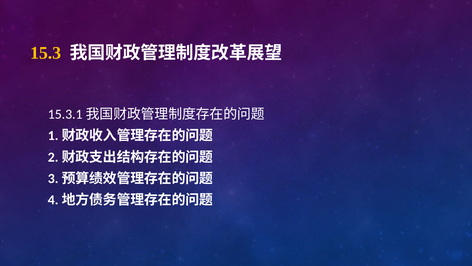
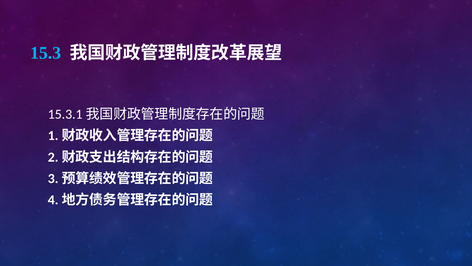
15.3 colour: yellow -> light blue (46, 53)
